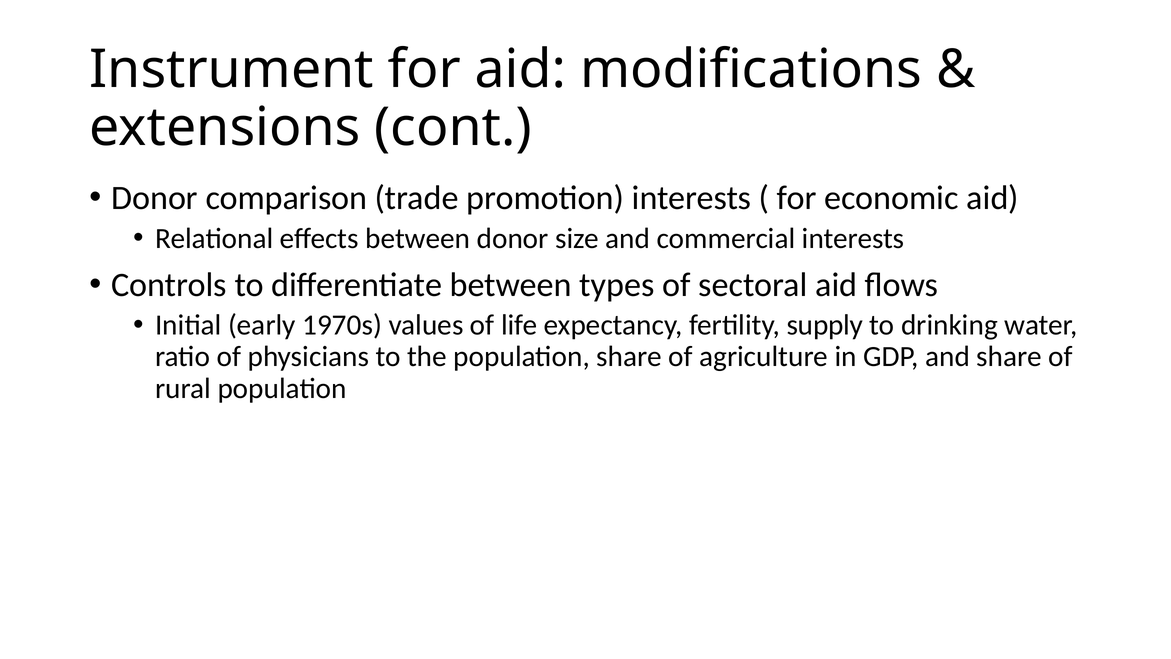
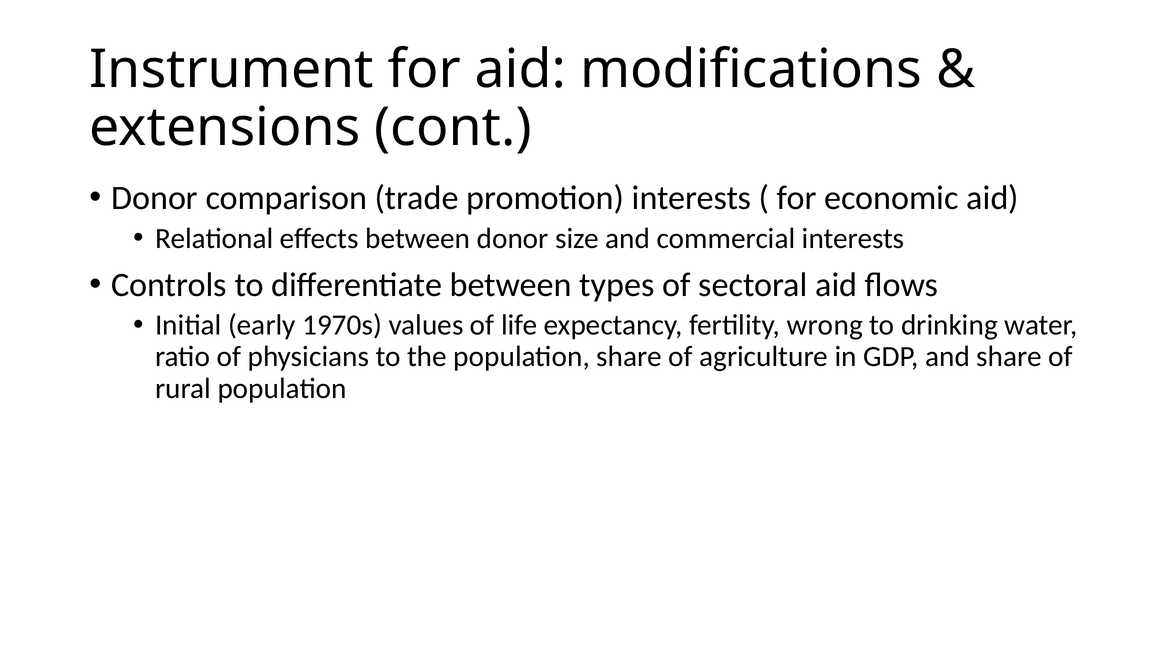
supply: supply -> wrong (825, 325)
